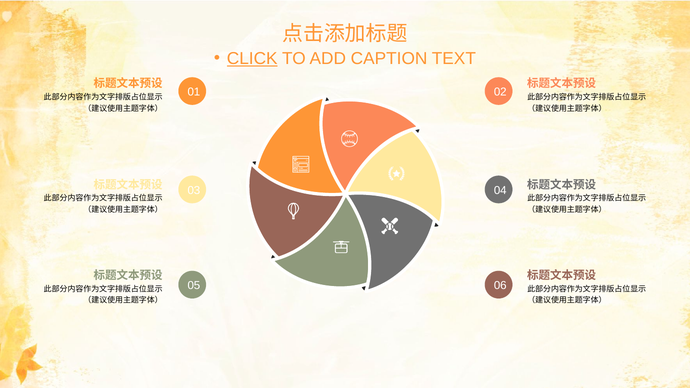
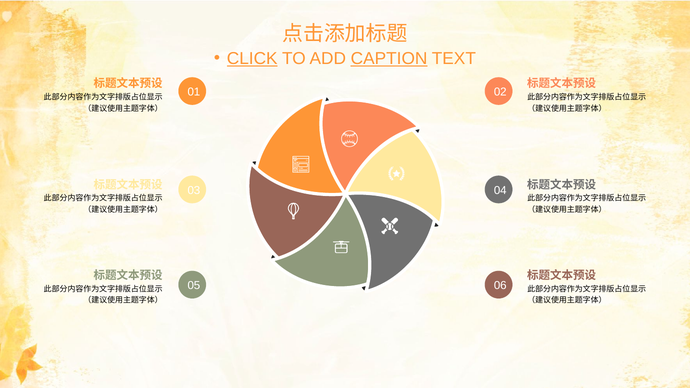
CAPTION underline: none -> present (389, 58)
